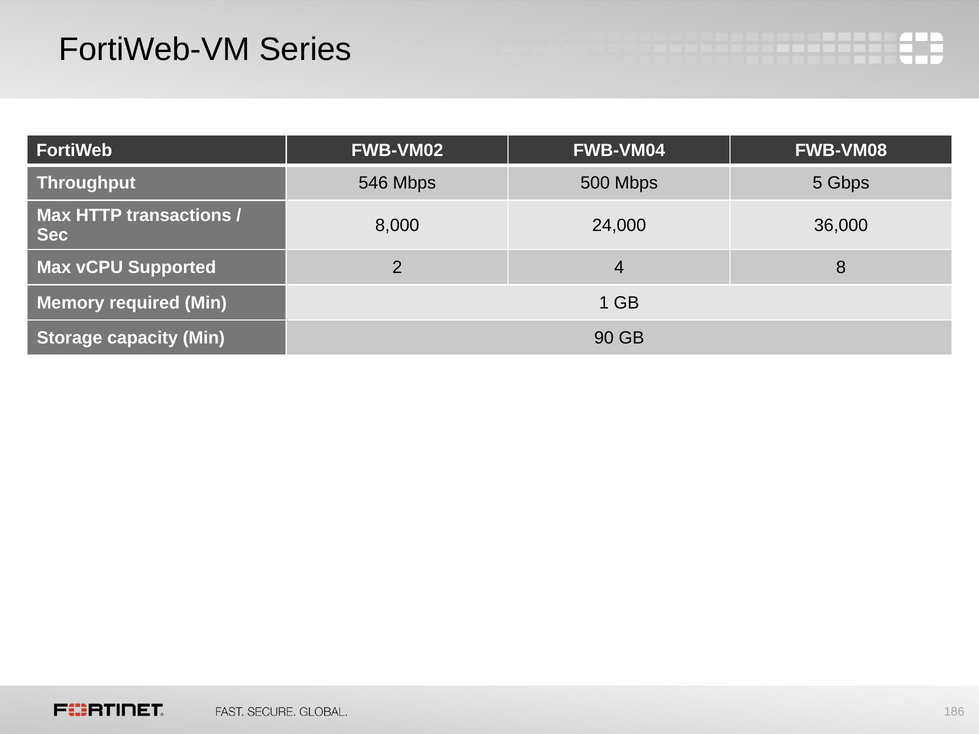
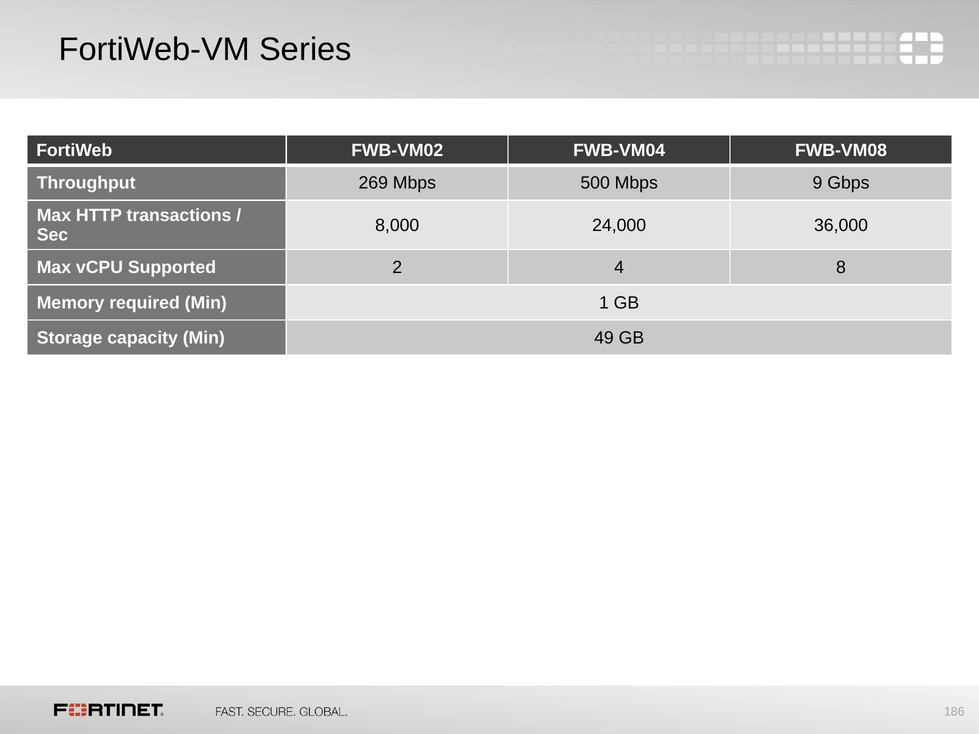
546: 546 -> 269 (373, 183)
5: 5 -> 9 (818, 183)
90: 90 -> 49 (604, 338)
